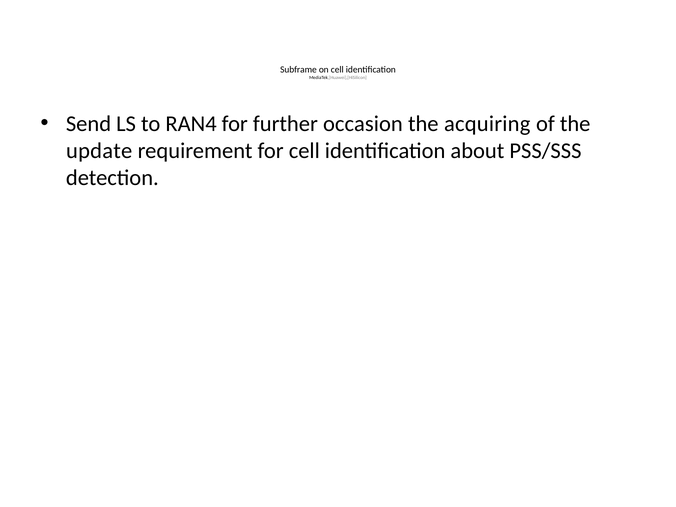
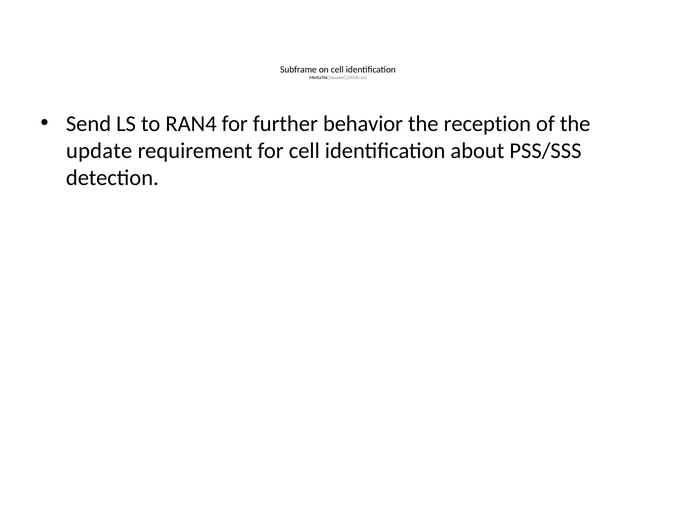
occasion: occasion -> behavior (363, 124)
acquiring: acquiring -> reception (487, 124)
